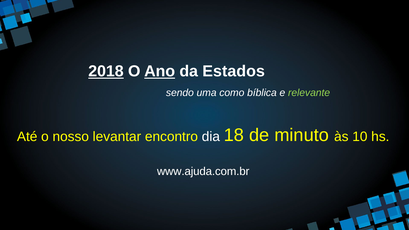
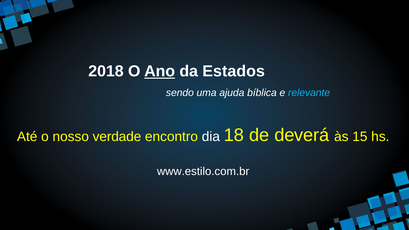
2018 underline: present -> none (106, 71)
como: como -> ajuda (232, 93)
relevante colour: light green -> light blue (309, 93)
levantar: levantar -> verdade (117, 137)
minuto: minuto -> deverá (302, 135)
10: 10 -> 15 (360, 137)
www.ajuda.com.br: www.ajuda.com.br -> www.estilo.com.br (203, 171)
